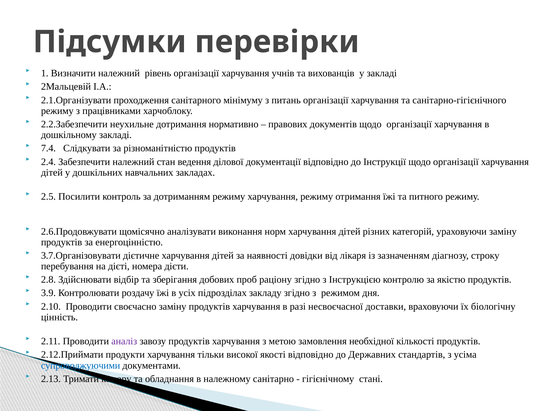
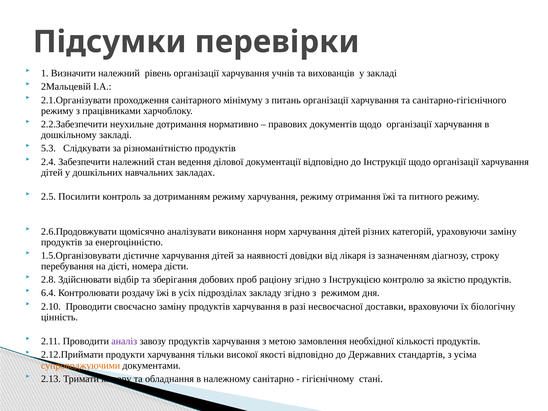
7.4: 7.4 -> 5.3 (48, 148)
3.7.Організовувати: 3.7.Організовувати -> 1.5.Організовувати (81, 256)
3.9: 3.9 -> 6.4 (48, 293)
супроводжуючими colour: blue -> orange (81, 365)
